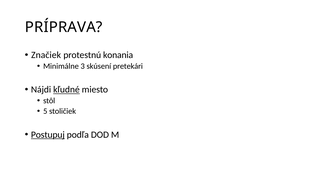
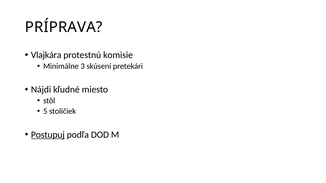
Značiek: Značiek -> Vlajkára (46, 55)
konania: konania -> komisie (118, 55)
kľudné underline: present -> none (66, 90)
